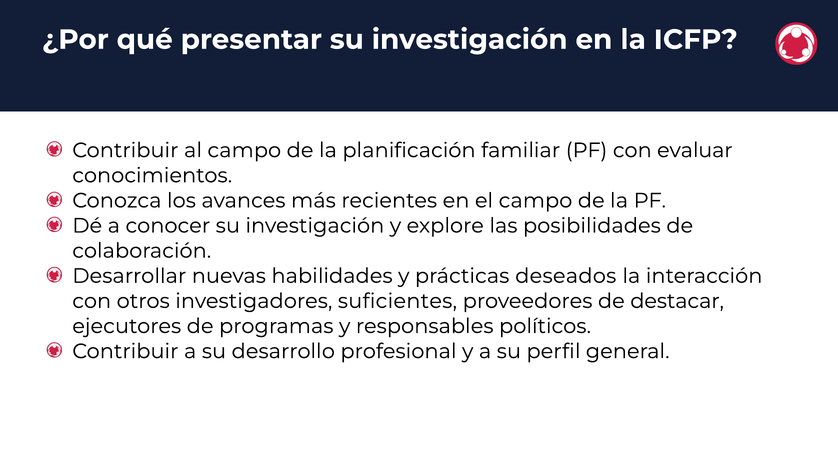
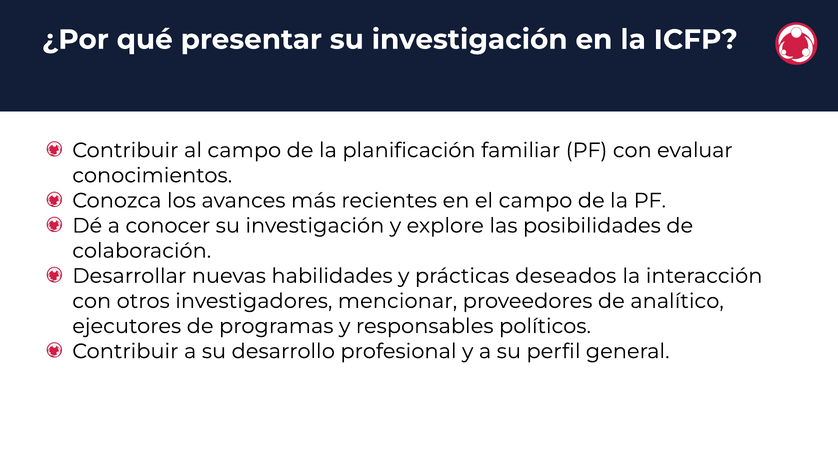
suficientes: suficientes -> mencionar (397, 301)
destacar: destacar -> analítico (677, 301)
